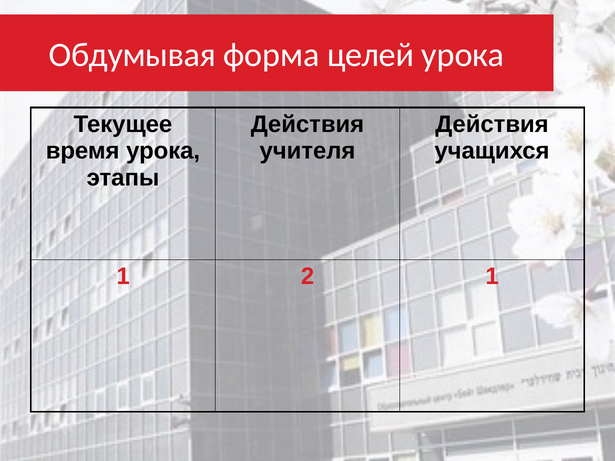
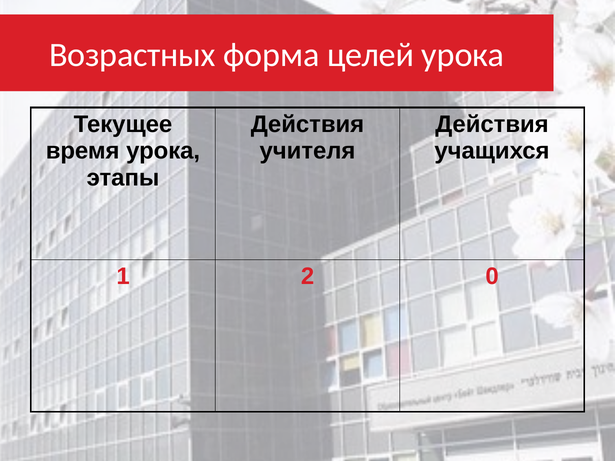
Обдумывая: Обдумывая -> Возрастных (132, 55)
2 1: 1 -> 0 (492, 277)
